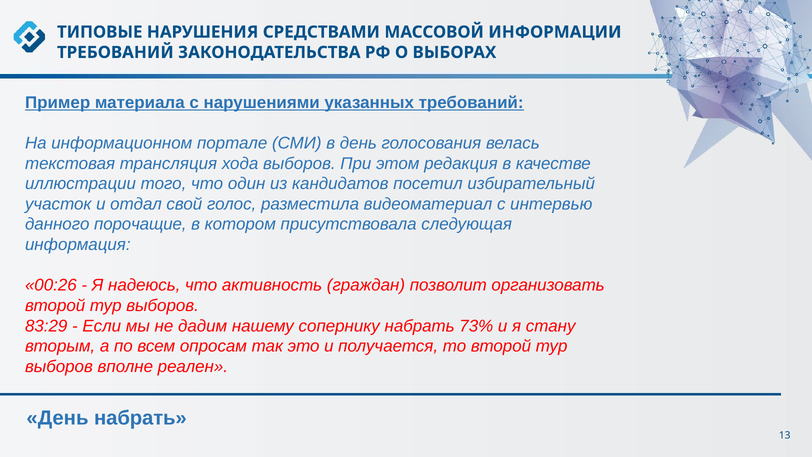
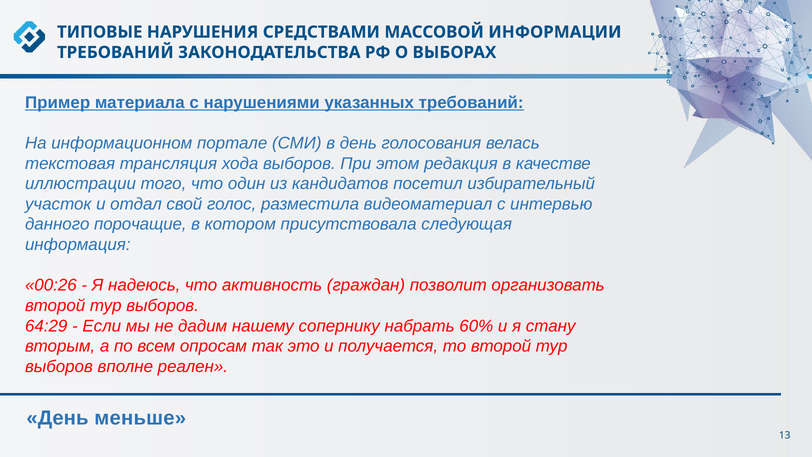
83:29: 83:29 -> 64:29 (46, 326)
73%: 73% -> 60% (476, 326)
День набрать: набрать -> меньше (140, 418)
